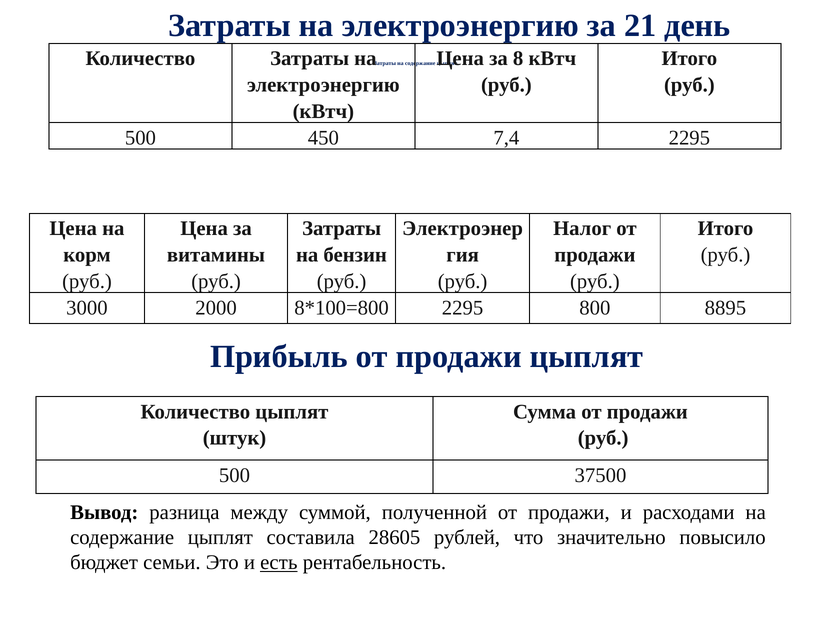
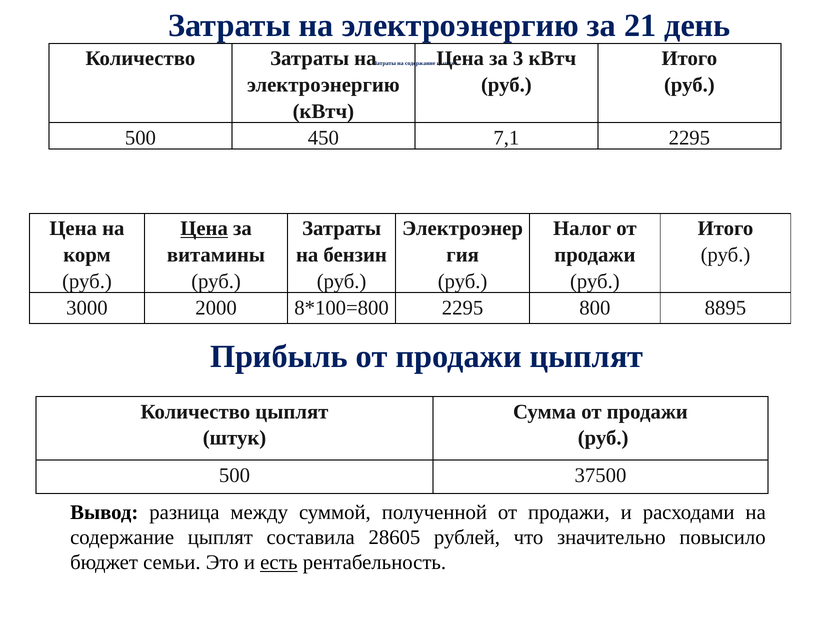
8: 8 -> 3 (518, 58)
7,4: 7,4 -> 7,1 (506, 138)
Цена underline: none -> present (204, 228)
